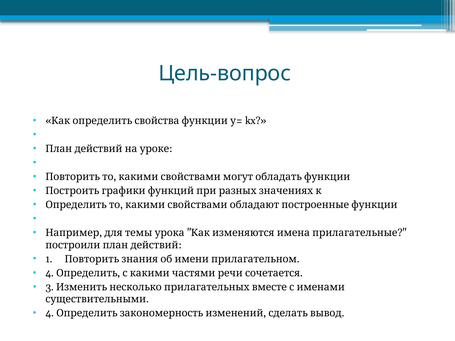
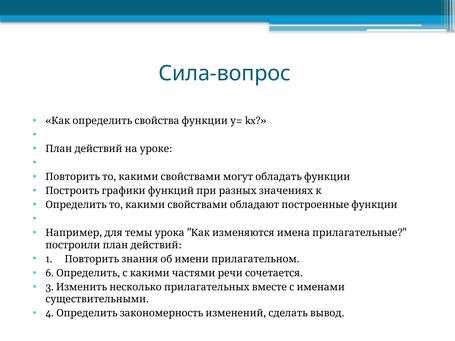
Цель-вопрос: Цель-вопрос -> Сила-вопрос (225, 73)
4: 4 -> 6 (50, 273)
